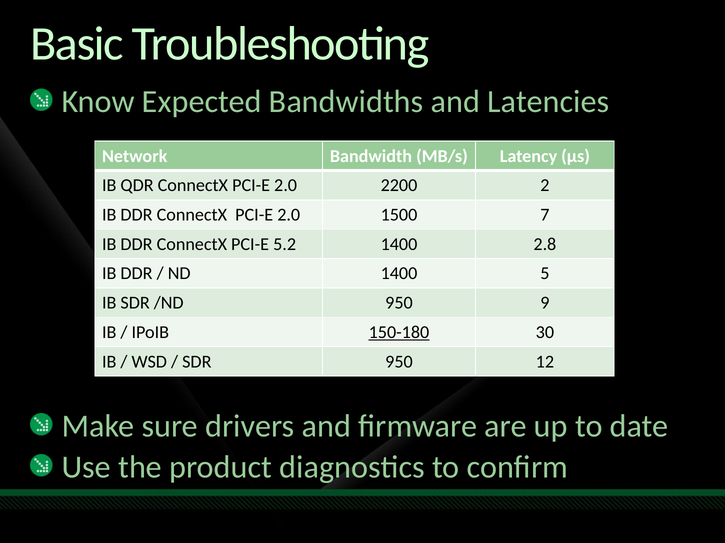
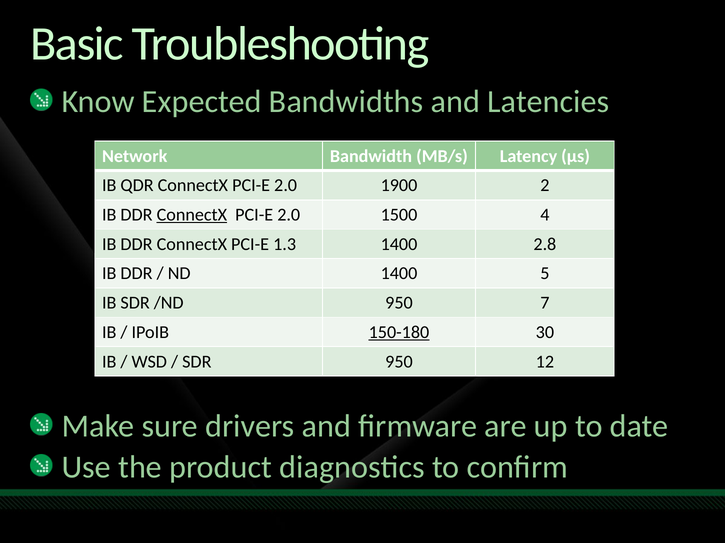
2200: 2200 -> 1900 (399, 186)
ConnectX underline: none -> present (192, 215)
7: 7 -> 4 (545, 215)
5.2: 5.2 -> 1.3 (285, 244)
9: 9 -> 7 (545, 303)
